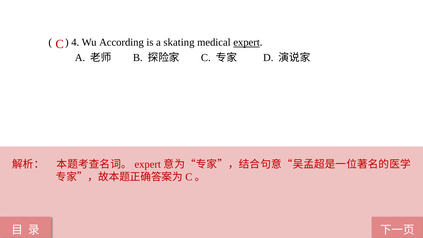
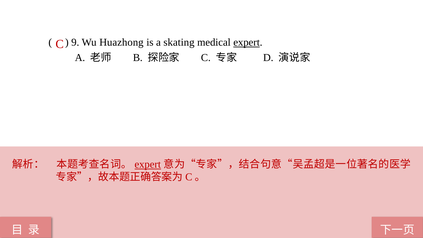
4: 4 -> 9 (75, 42)
According: According -> Huazhong (121, 42)
expert underline: none -> present (148, 164)
